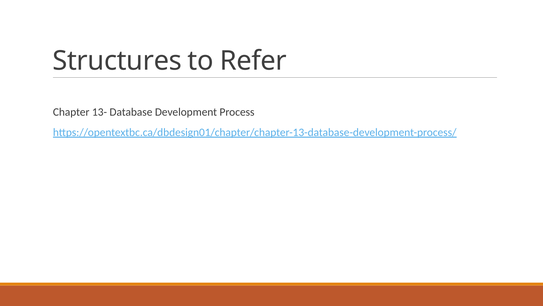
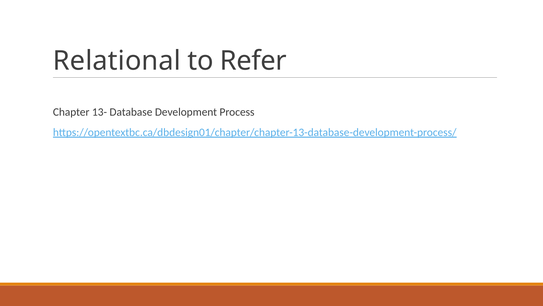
Structures: Structures -> Relational (117, 61)
